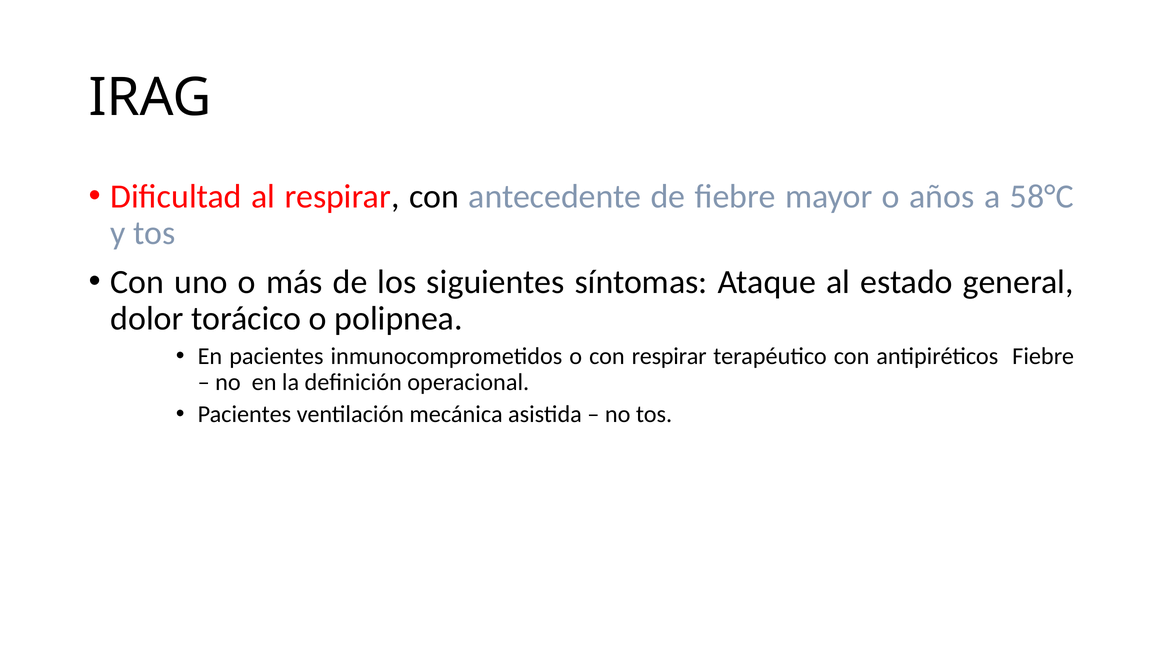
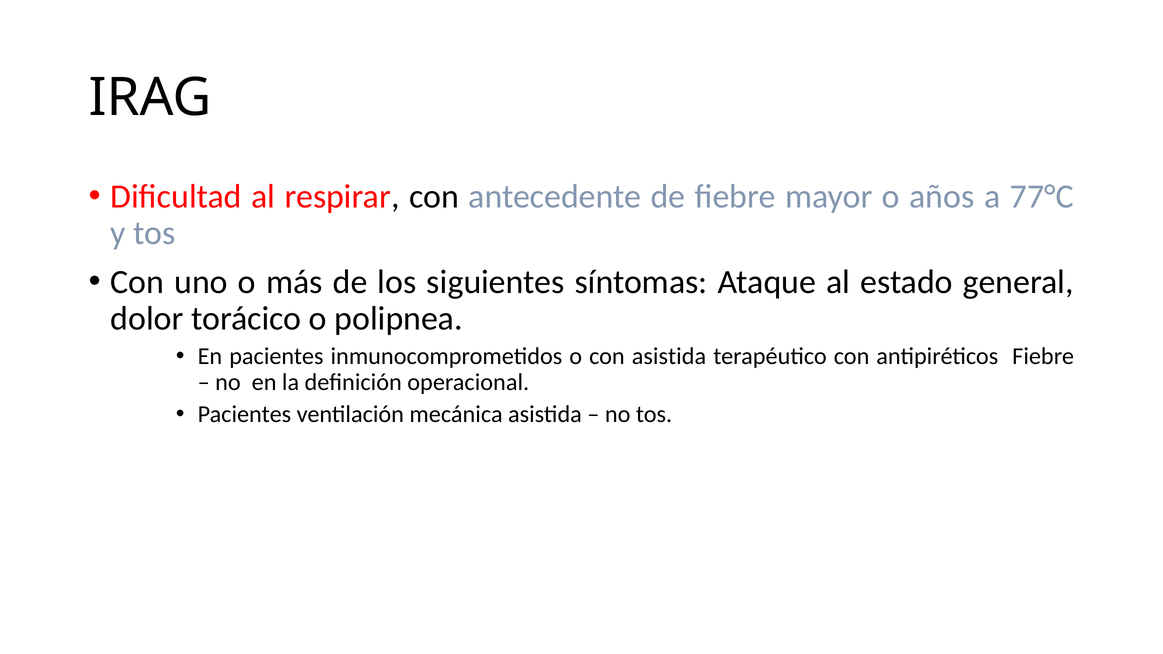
58°C: 58°C -> 77°C (1042, 197)
con respirar: respirar -> asistida (669, 356)
